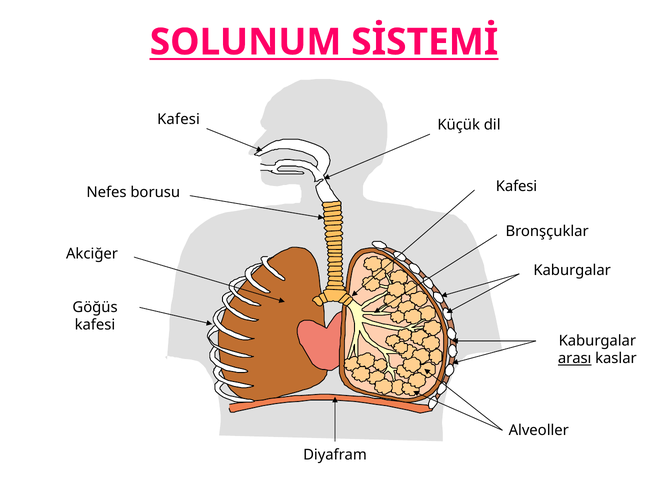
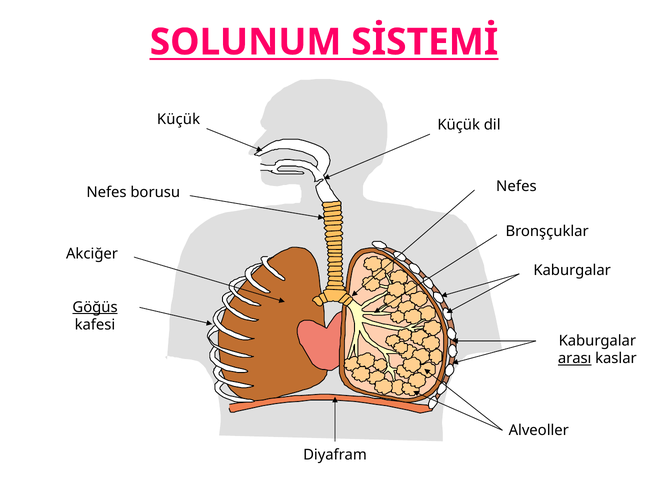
Kafesi: Kafesi -> Küçük (179, 119)
borusu Kafesi: Kafesi -> Nefes (516, 186)
Göğüs underline: none -> present (95, 307)
